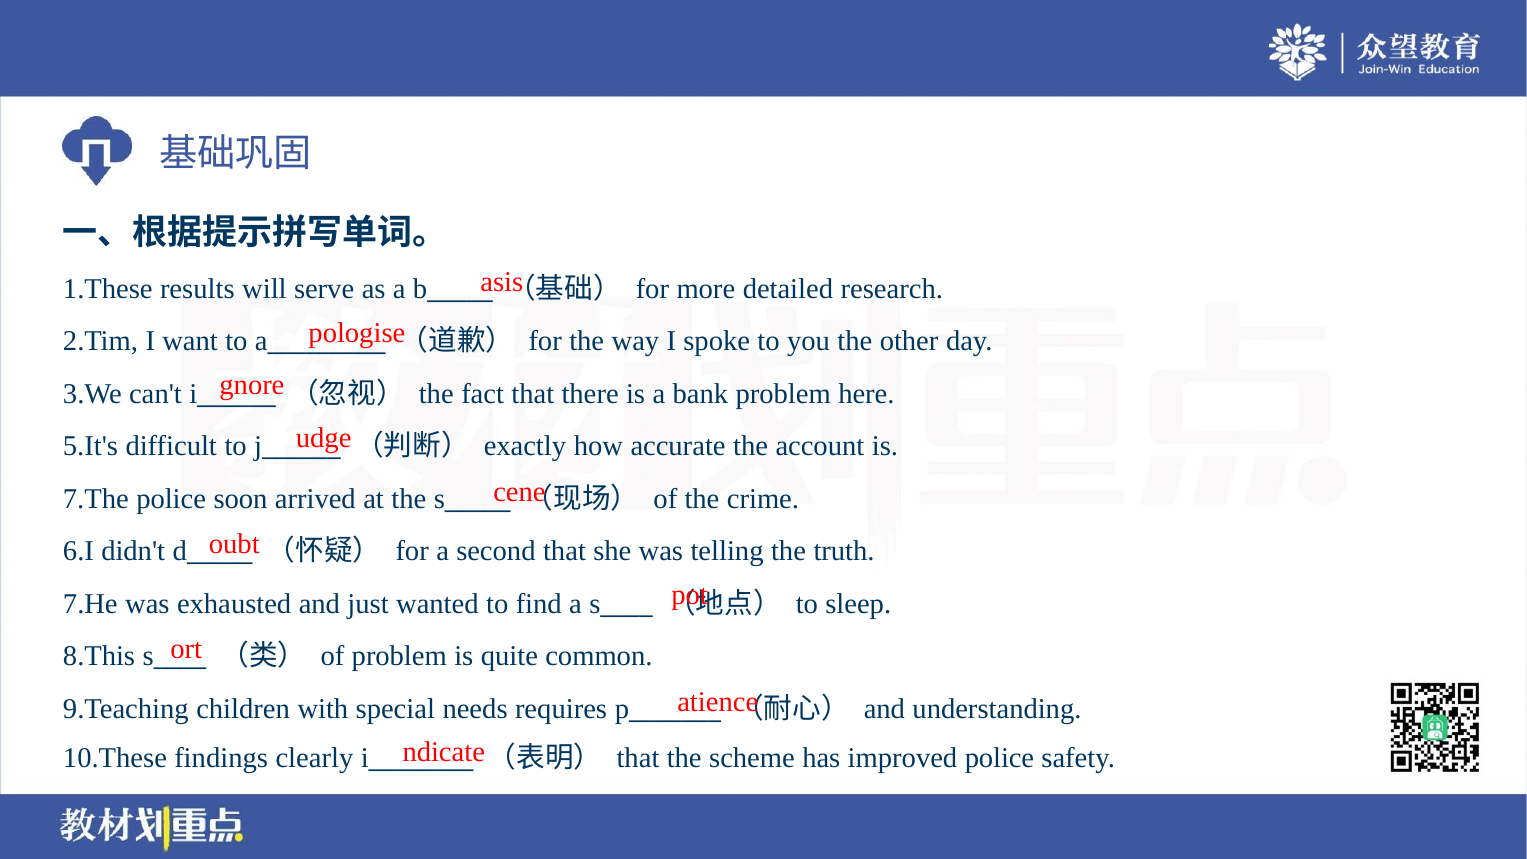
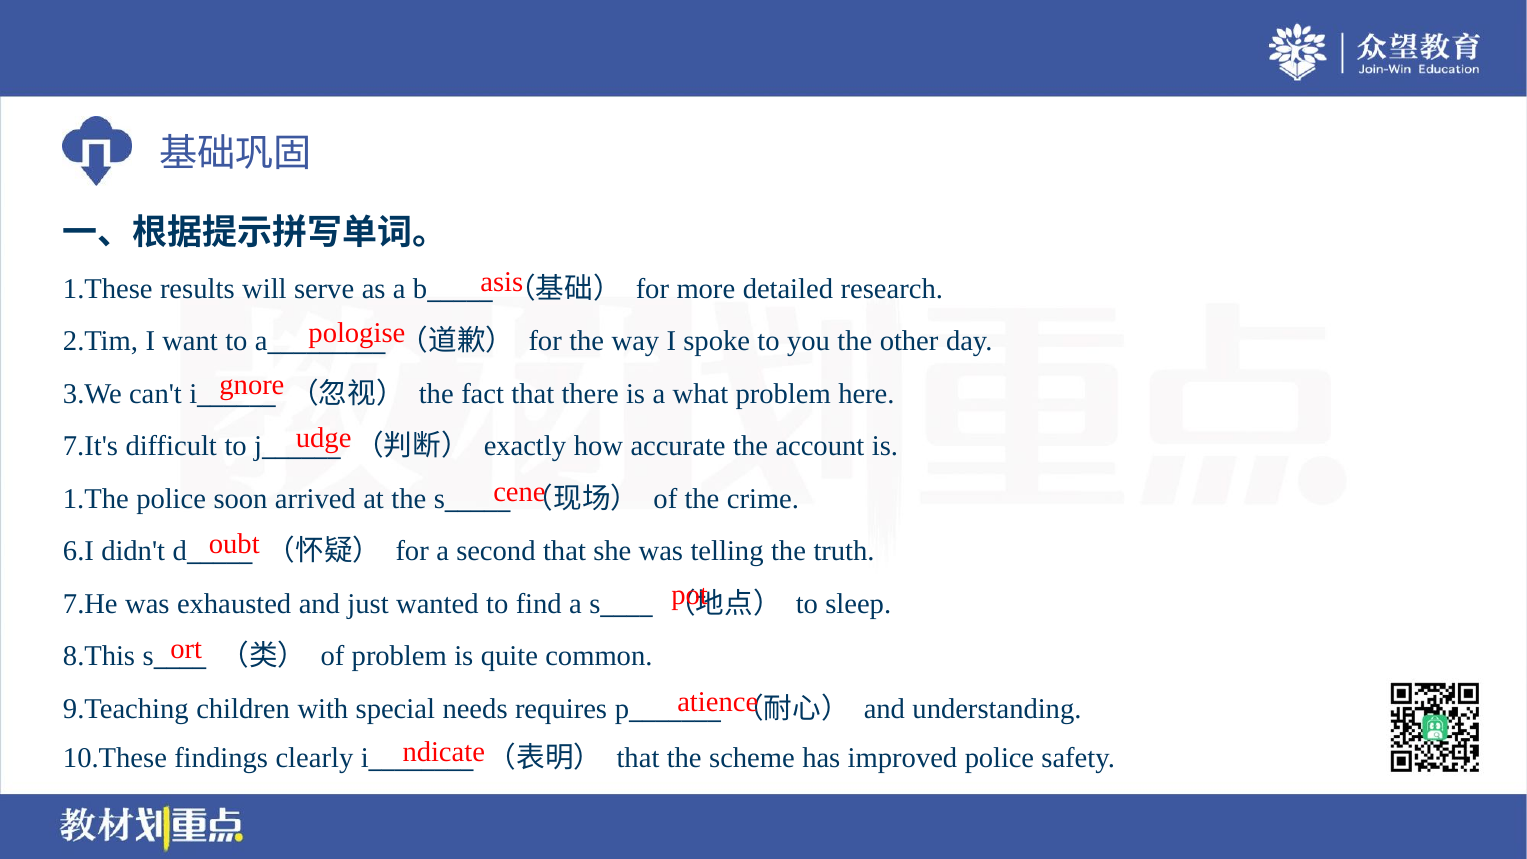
bank: bank -> what (700, 394)
5.It's: 5.It's -> 7.It's (91, 446)
7.The: 7.The -> 1.The (96, 499)
